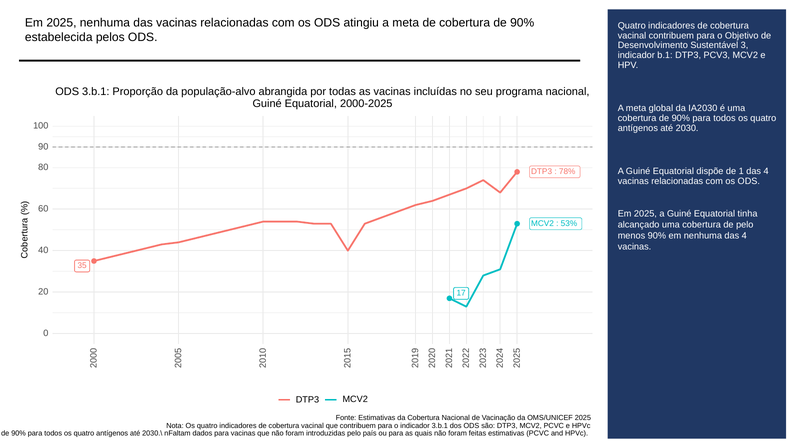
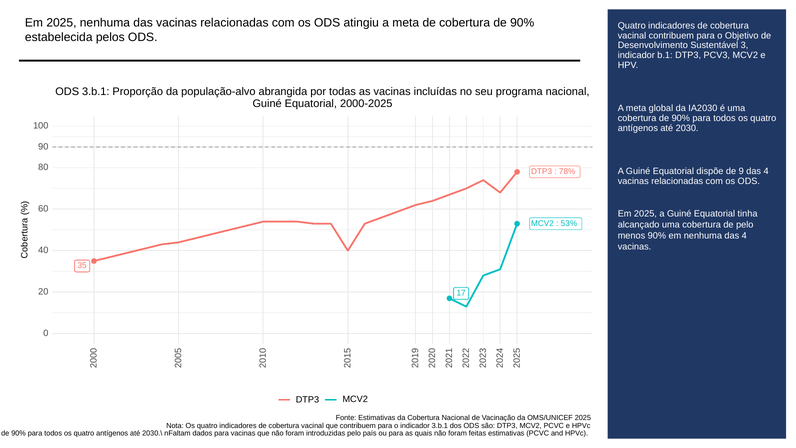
de 1: 1 -> 9 (741, 171)
